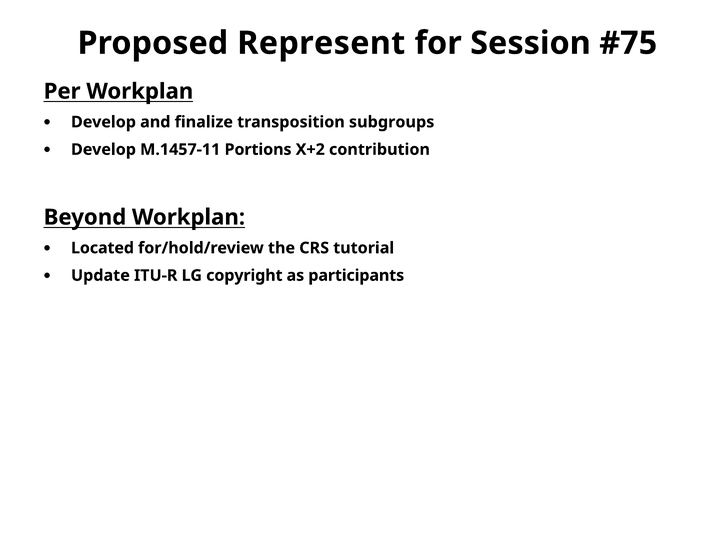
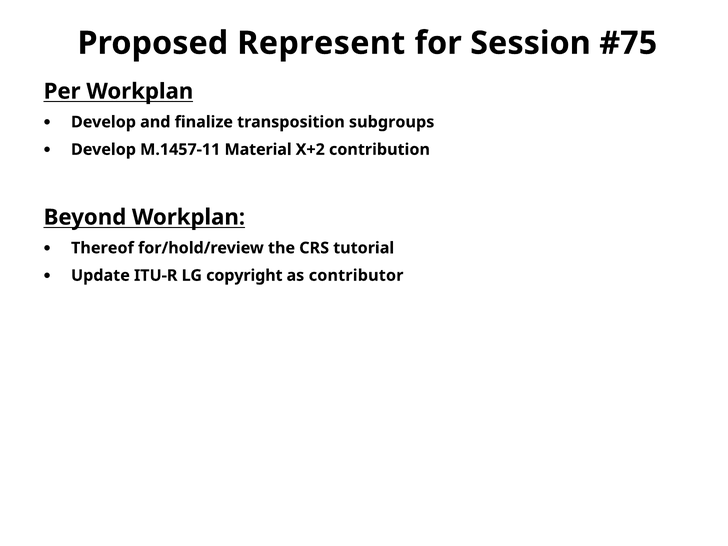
Portions: Portions -> Material (258, 150)
Located: Located -> Thereof (102, 248)
participants: participants -> contributor (356, 275)
